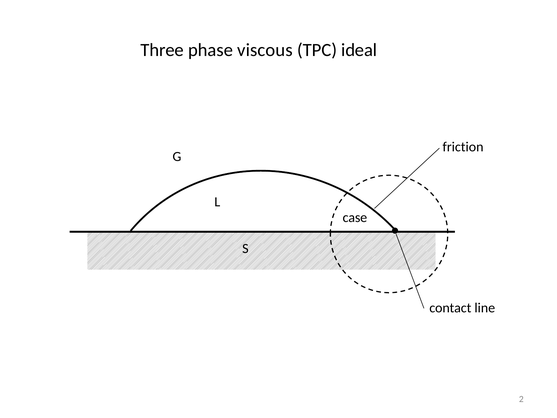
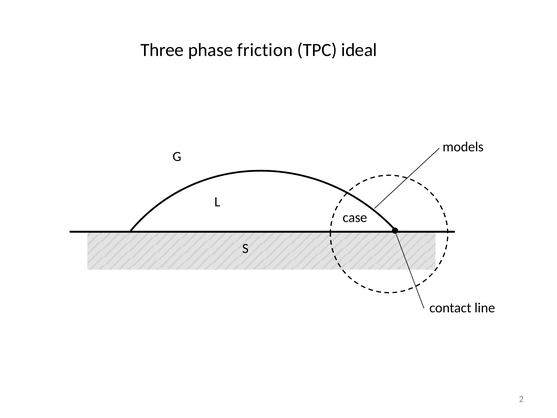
viscous: viscous -> friction (265, 50)
friction: friction -> models (463, 147)
